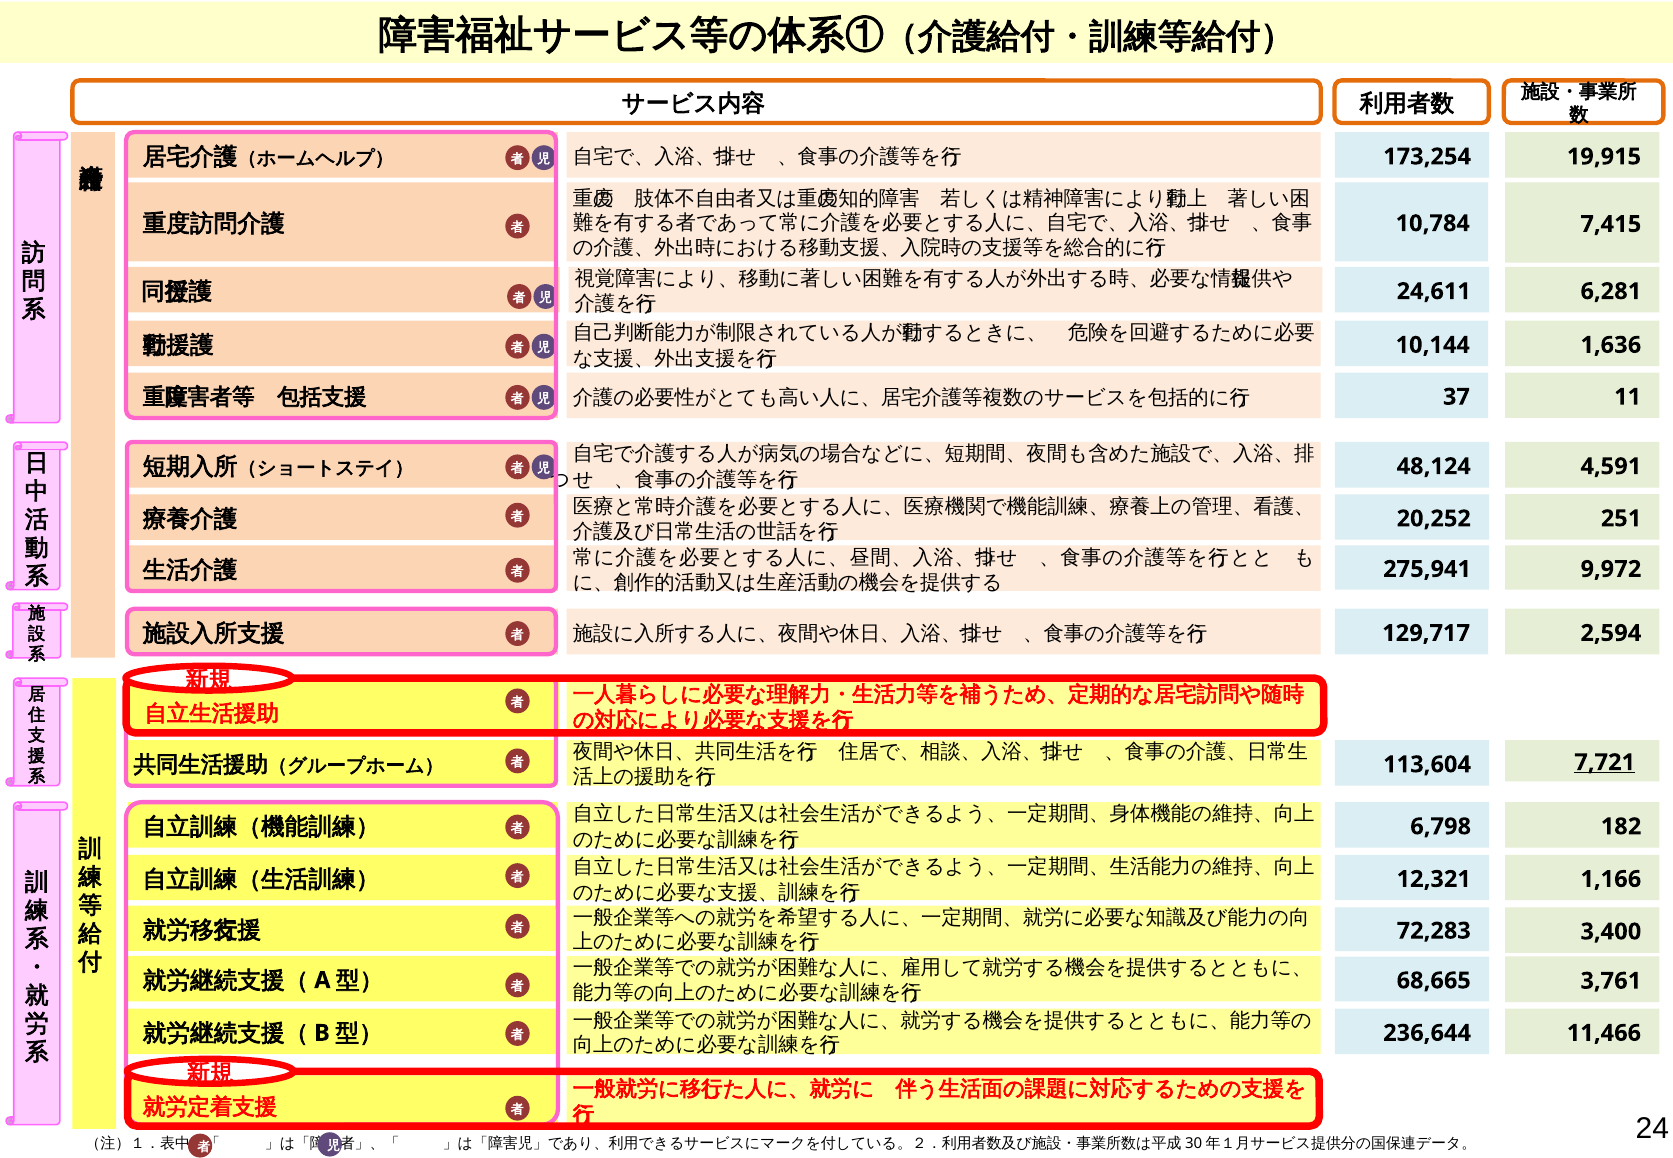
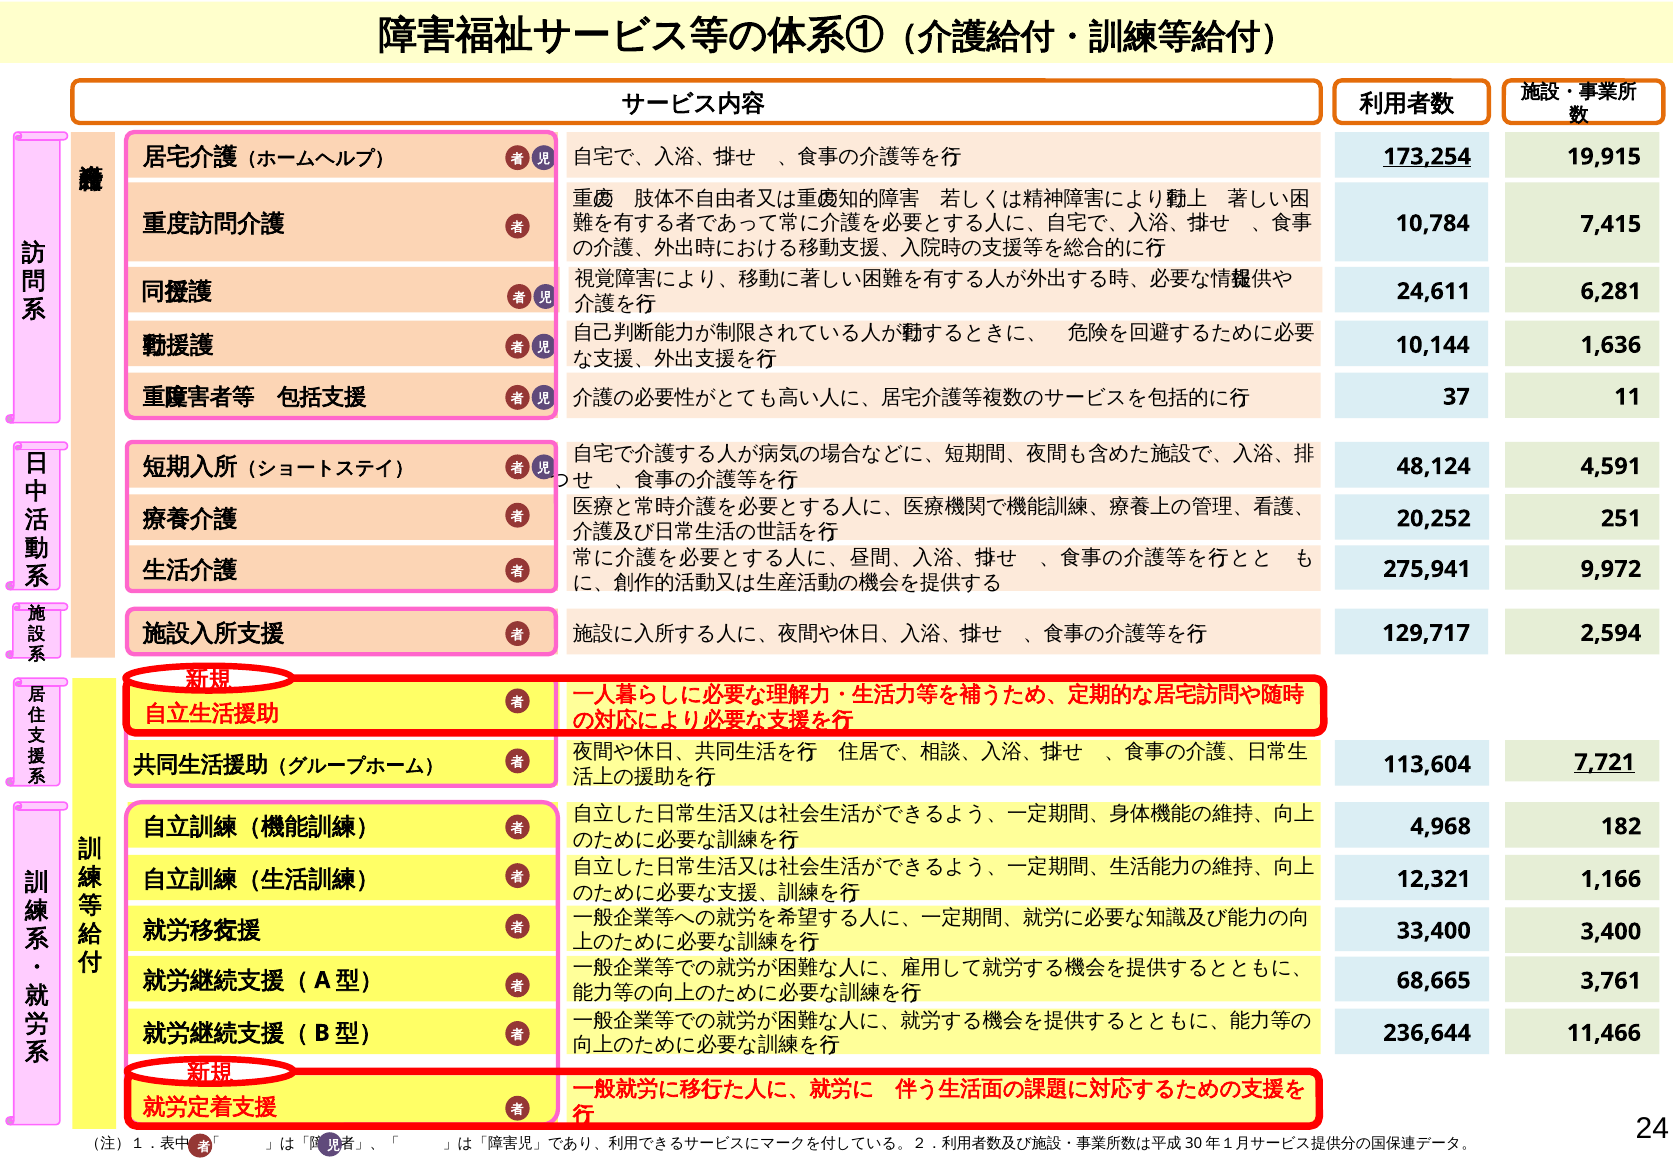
173,254 underline: none -> present (1427, 157)
6,798: 6,798 -> 4,968 (1441, 827)
72,283: 72,283 -> 33,400 (1434, 931)
